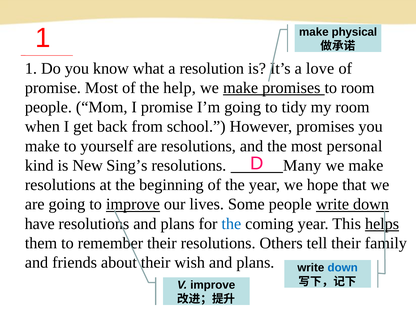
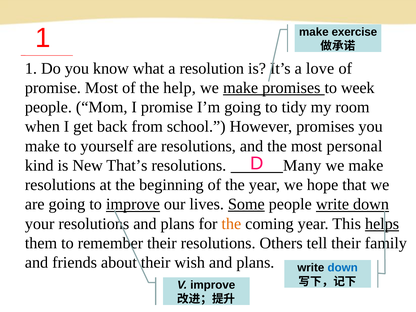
physical: physical -> exercise (354, 32)
to room: room -> week (358, 88)
Sing’s: Sing’s -> That’s (127, 165)
Some underline: none -> present (246, 204)
have: have -> your (40, 224)
the colour: blue -> orange (231, 224)
